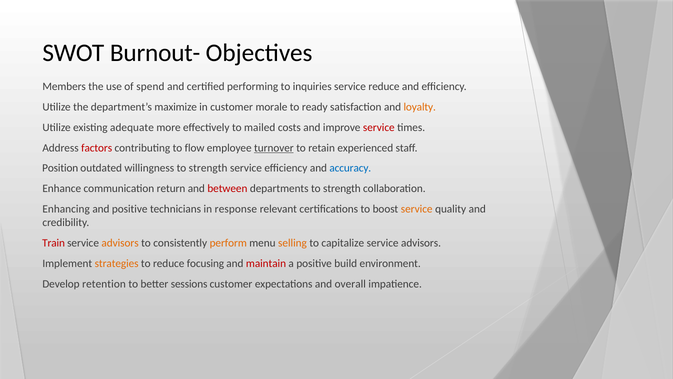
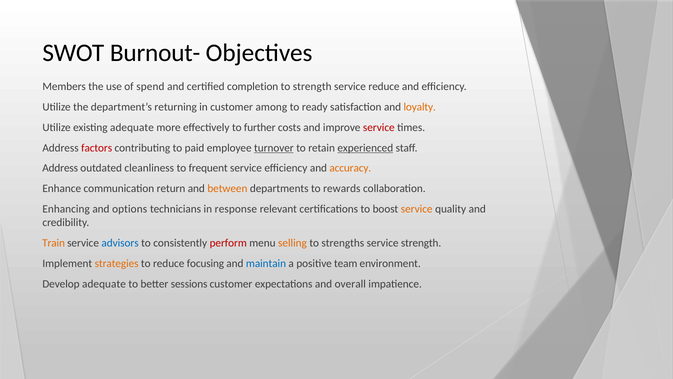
performing: performing -> completion (253, 86)
to inquiries: inquiries -> strength (312, 86)
maximize: maximize -> returning (176, 107)
morale: morale -> among (271, 107)
mailed: mailed -> further (260, 127)
flow: flow -> paid (195, 148)
experienced underline: none -> present (365, 148)
Position: Position -> Address (60, 168)
willingness: willingness -> cleanliness (149, 168)
strength: strength -> frequent (208, 168)
accuracy colour: blue -> orange (350, 168)
between colour: red -> orange (227, 189)
departments to strength: strength -> rewards (342, 189)
and positive: positive -> options (130, 209)
Train colour: red -> orange (54, 243)
advisors colour: orange -> blue (120, 243)
perform colour: orange -> red (228, 243)
capitalize: capitalize -> strengths (343, 243)
advisors: advisors -> strength (421, 243)
maintain colour: red -> blue (266, 263)
build: build -> team (346, 263)
Develop retention: retention -> adequate (104, 284)
